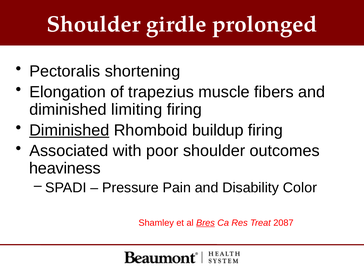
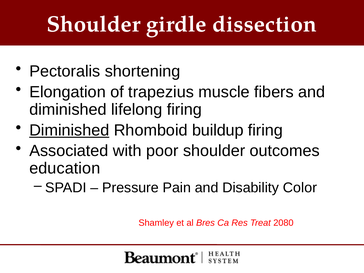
prolonged: prolonged -> dissection (265, 24)
limiting: limiting -> lifelong (137, 109)
heaviness: heaviness -> education (65, 168)
Bres underline: present -> none (205, 223)
2087: 2087 -> 2080 (283, 223)
